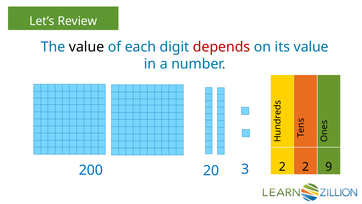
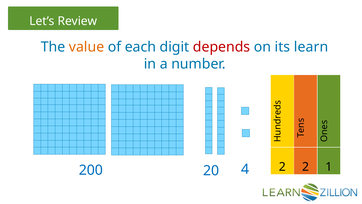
value colour: black -> orange (87, 47)
its value: value -> learn (311, 47)
9: 9 -> 1 (329, 167)
3: 3 -> 4 (245, 169)
